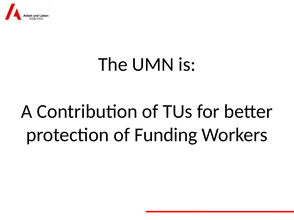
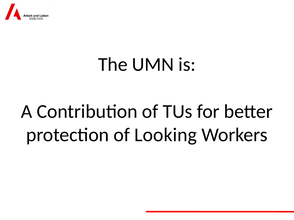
Funding: Funding -> Looking (166, 135)
